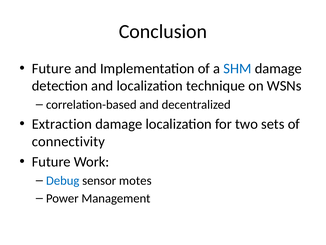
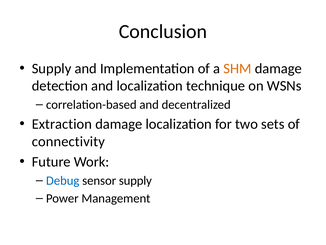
Future: Future -> Supply (52, 68)
SHM colour: blue -> orange (237, 68)
sensor motes: motes -> supply (135, 180)
